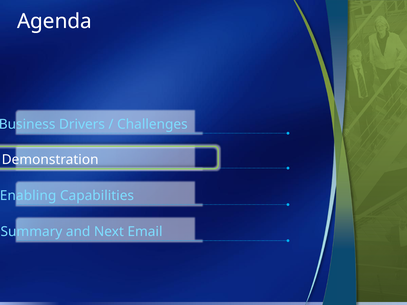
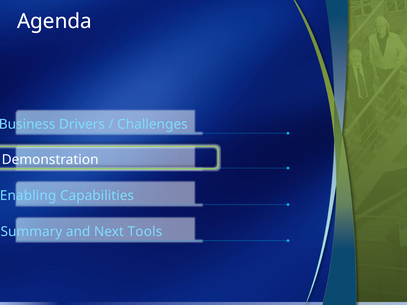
Email: Email -> Tools (145, 232)
